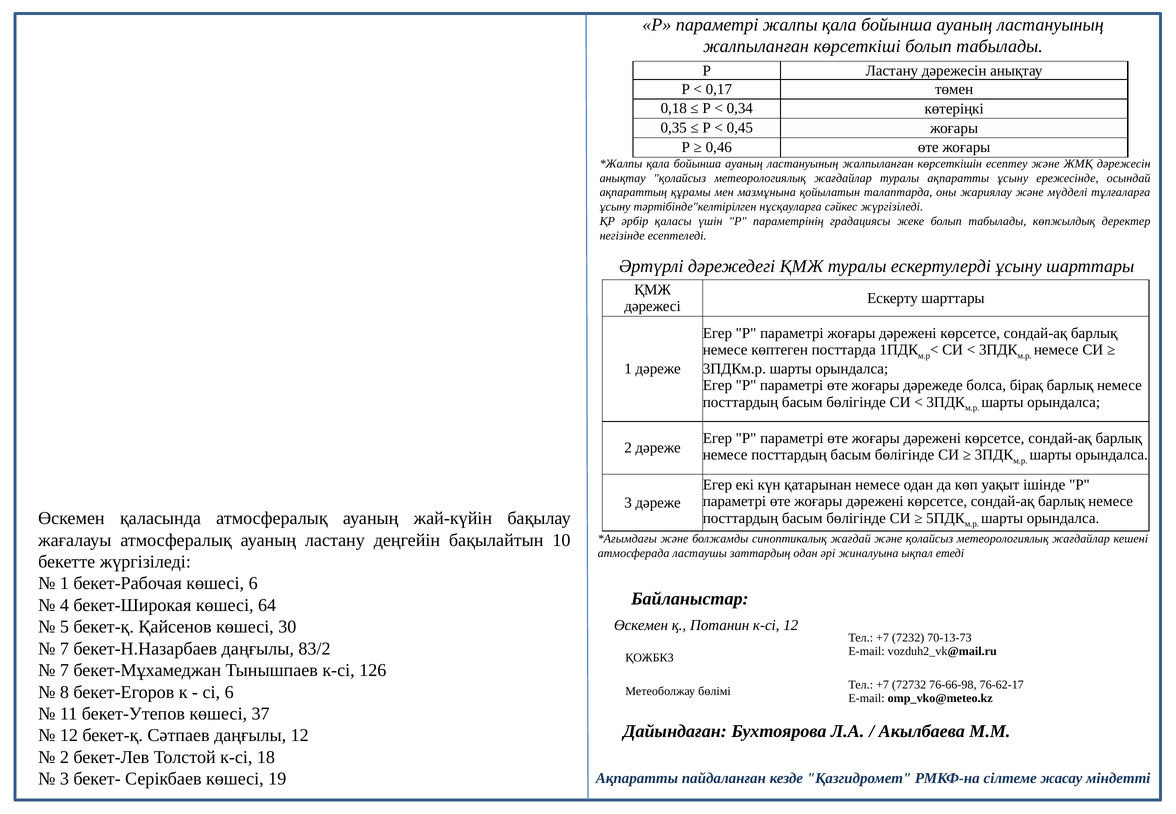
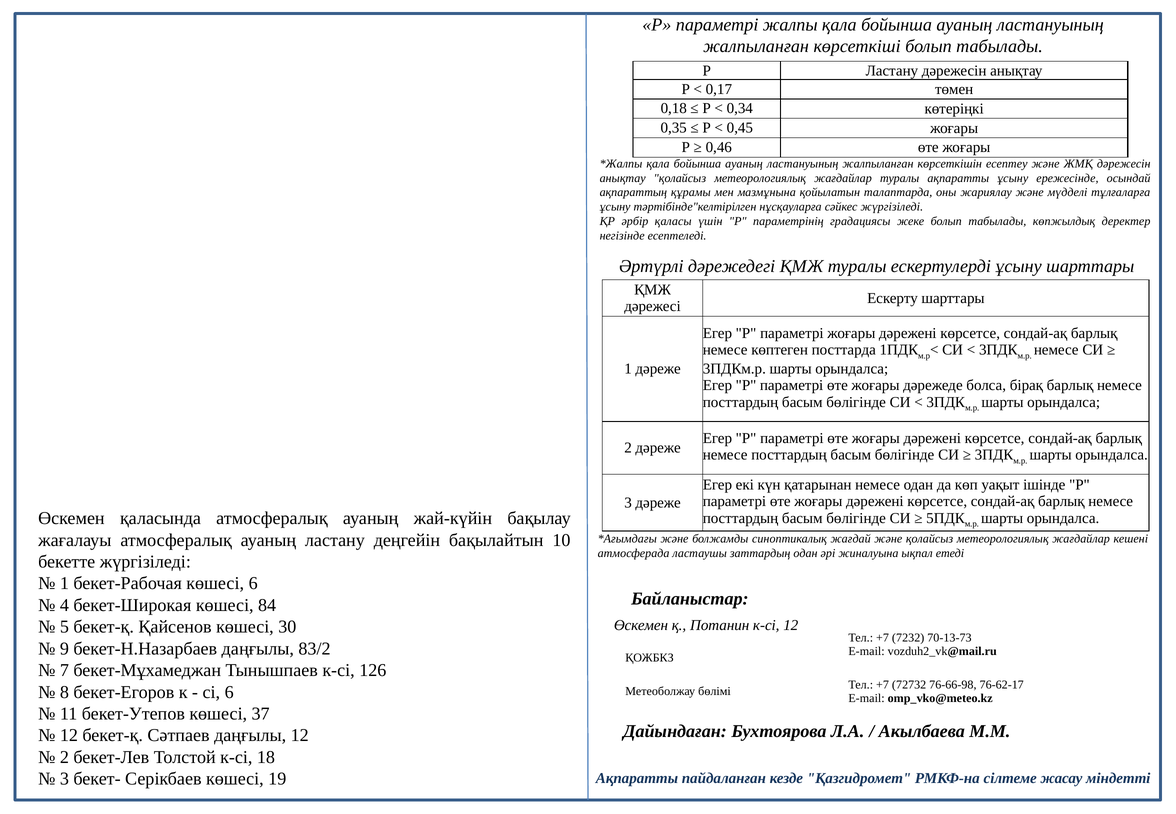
64: 64 -> 84 (267, 605)
7: 7 -> 9 (64, 649)
